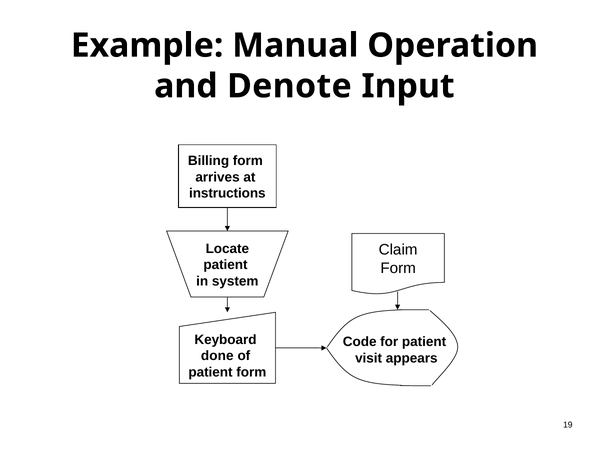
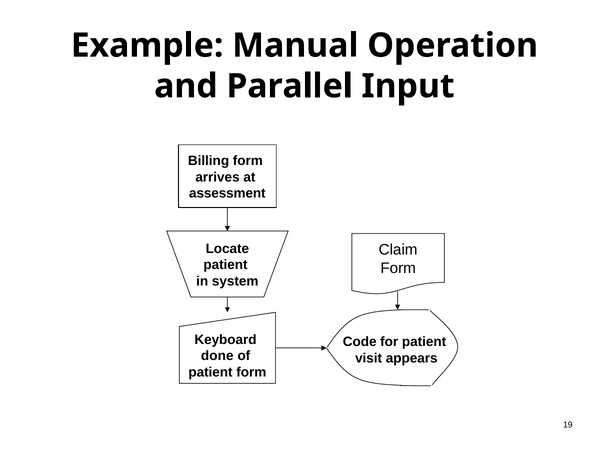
Denote: Denote -> Parallel (290, 86)
instructions: instructions -> assessment (227, 193)
